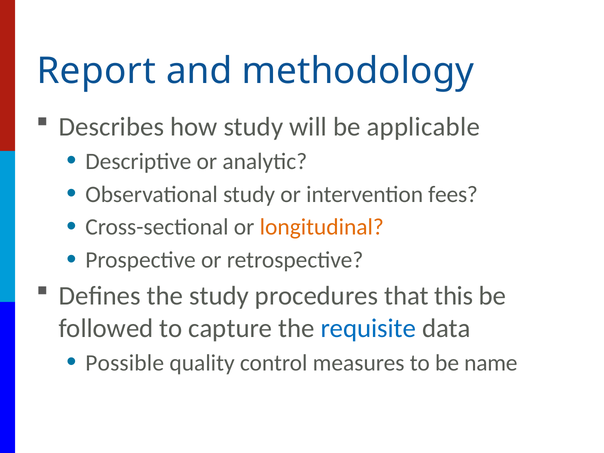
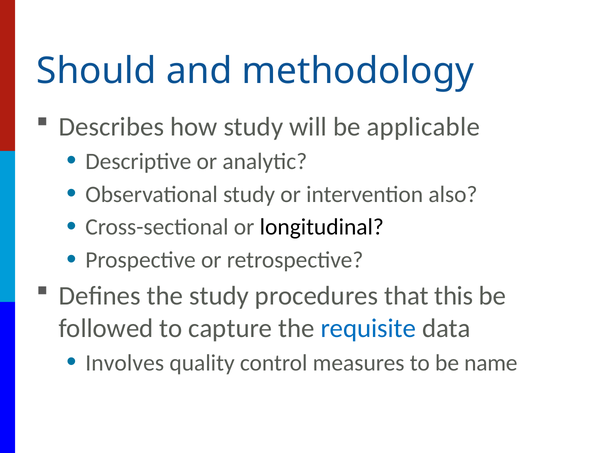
Report: Report -> Should (96, 71)
fees: fees -> also (453, 194)
longitudinal colour: orange -> black (322, 227)
Possible: Possible -> Involves (125, 363)
